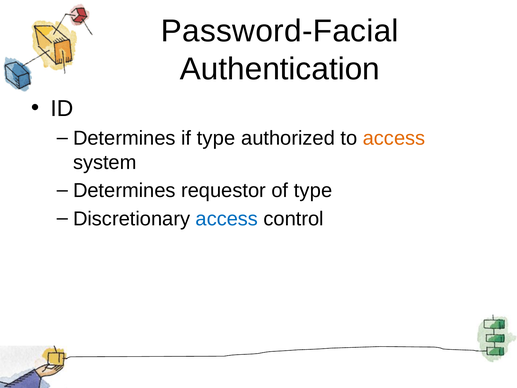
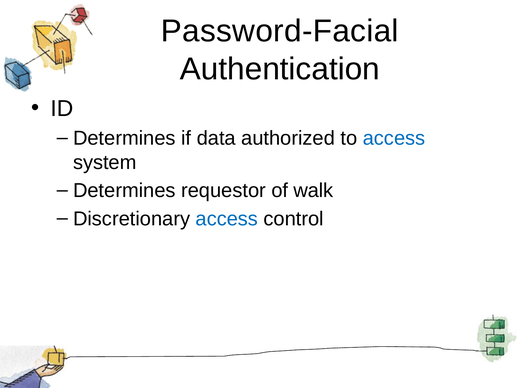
if type: type -> data (216, 138)
access colour: orange -> blue (394, 138)
of type: type -> walk (313, 190)
